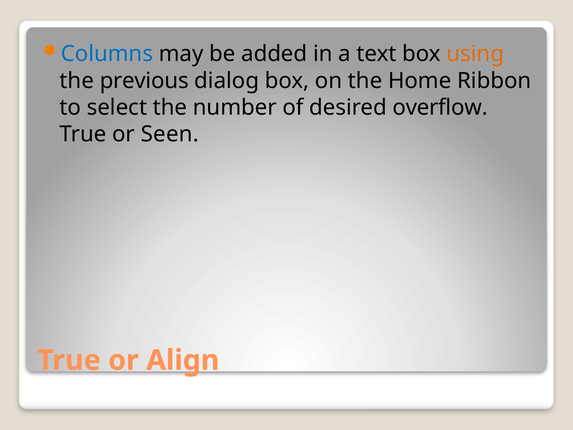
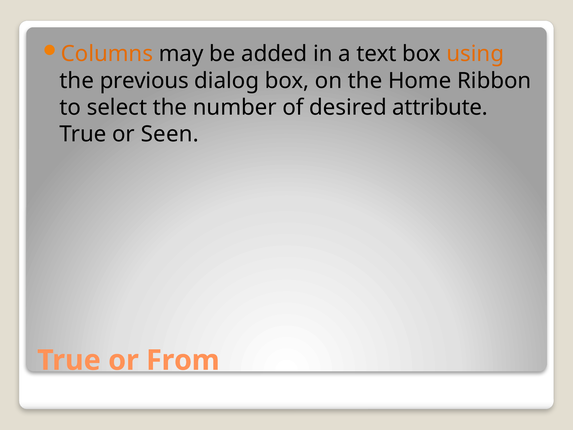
Columns colour: blue -> orange (107, 54)
overflow: overflow -> attribute (440, 107)
Align: Align -> From (183, 360)
